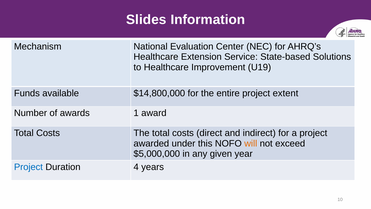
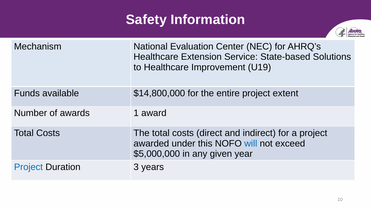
Slides: Slides -> Safety (146, 20)
will colour: orange -> blue (251, 143)
4: 4 -> 3 (136, 167)
